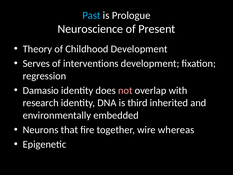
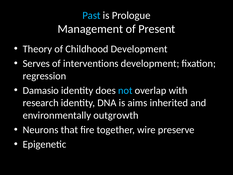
Neuroscience: Neuroscience -> Management (90, 29)
not colour: pink -> light blue (125, 90)
third: third -> aims (137, 103)
embedded: embedded -> outgrowth (116, 115)
whereas: whereas -> preserve (176, 130)
